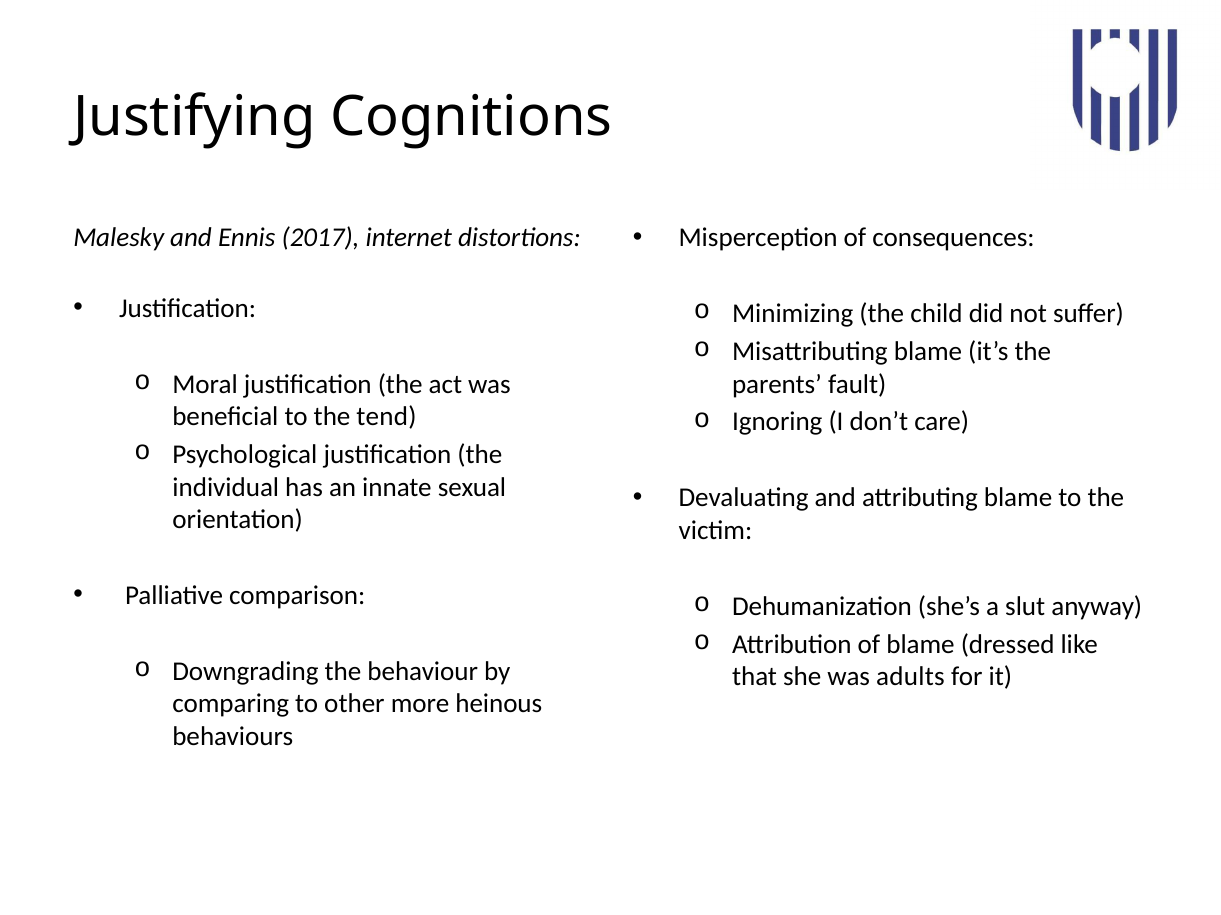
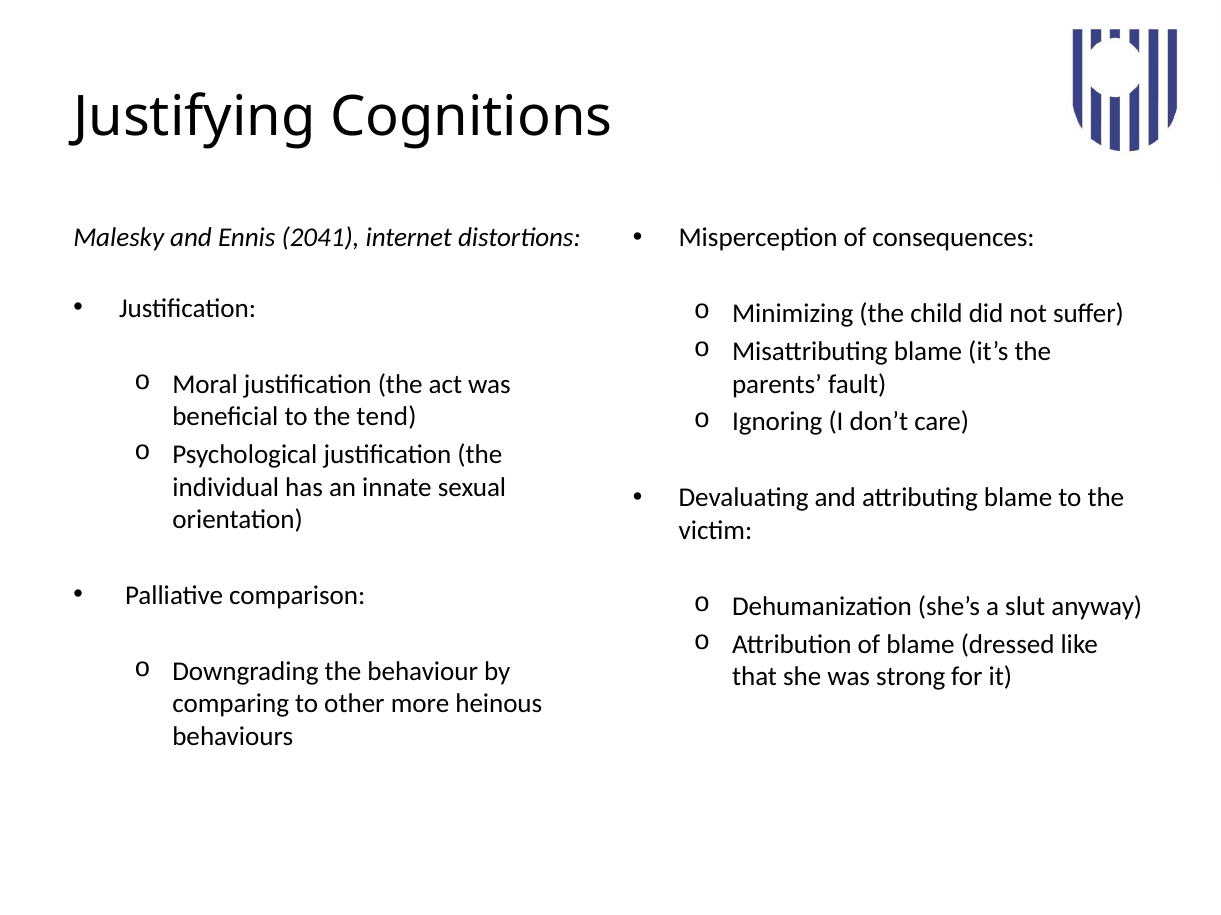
2017: 2017 -> 2041 (321, 238)
adults: adults -> strong (911, 677)
